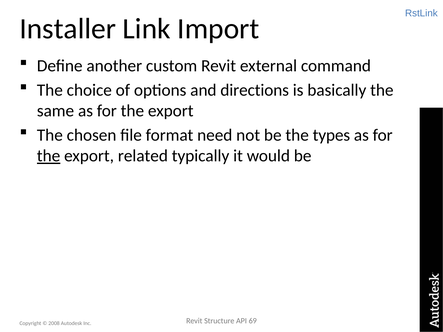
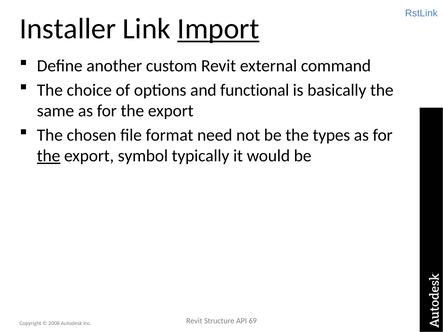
Import underline: none -> present (218, 29)
directions: directions -> functional (255, 90)
related: related -> symbol (143, 156)
